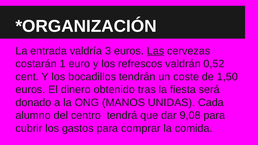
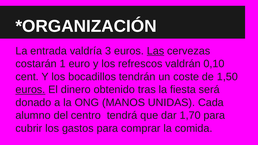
0,52: 0,52 -> 0,10 (214, 64)
euros underline: none -> present (30, 90)
9,08: 9,08 -> 1,70 (190, 115)
